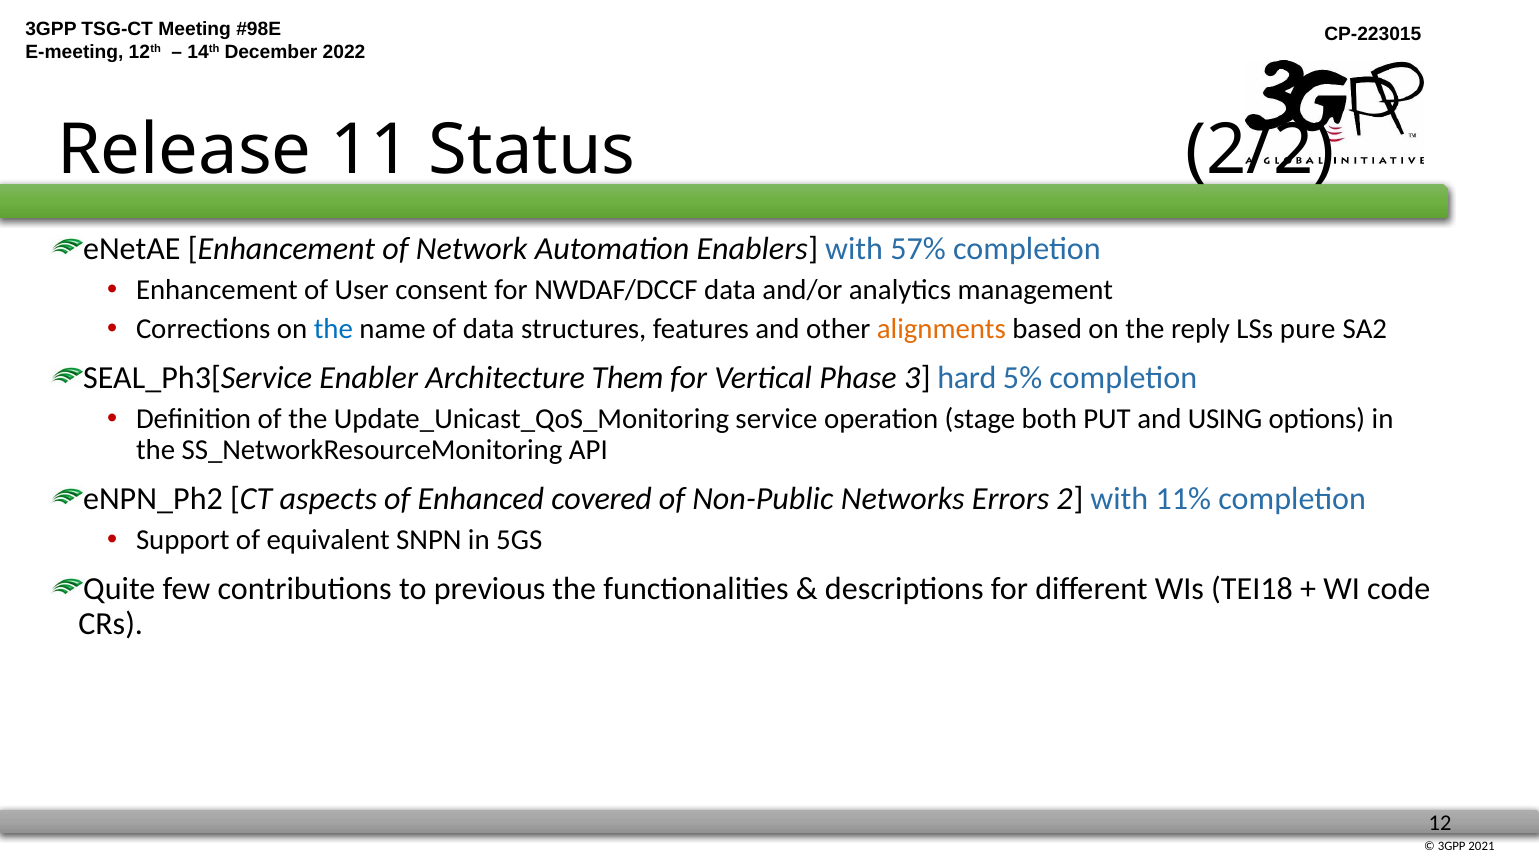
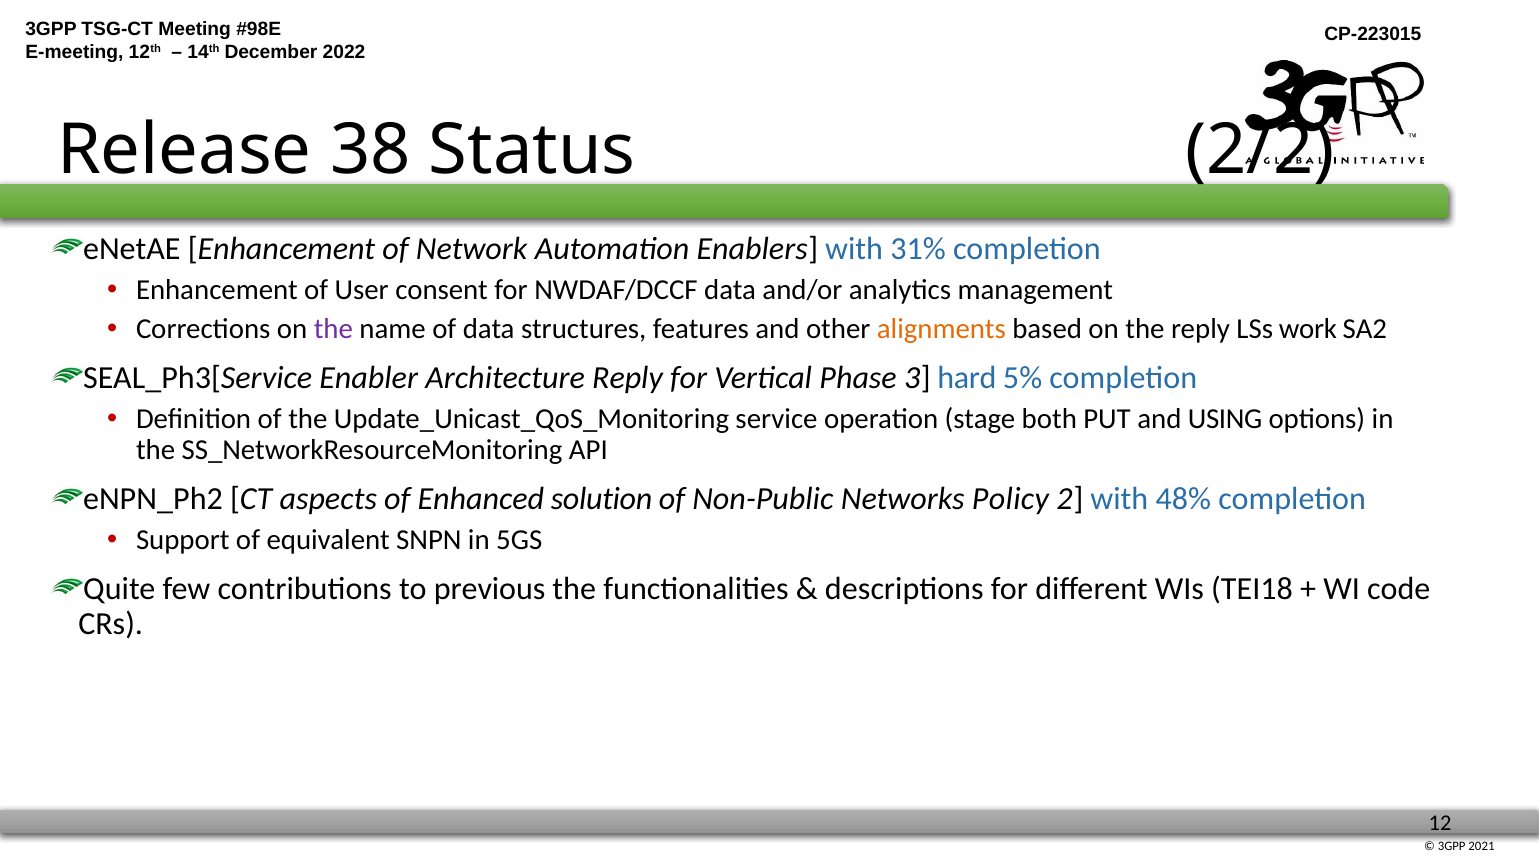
11: 11 -> 38 (370, 150)
57%: 57% -> 31% (918, 249)
the colour: blue -> purple (333, 329)
pure: pure -> work (1308, 329)
Architecture Them: Them -> Reply (628, 378)
covered: covered -> solution (602, 499)
Errors: Errors -> Policy (1010, 499)
11%: 11% -> 48% (1183, 499)
